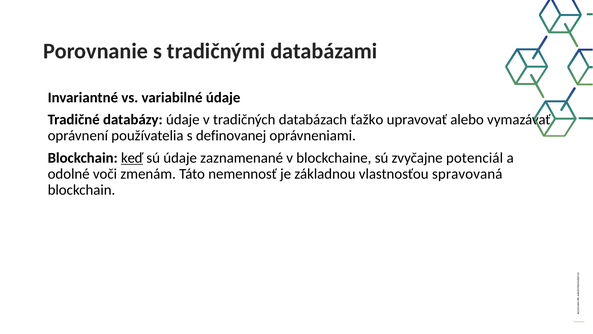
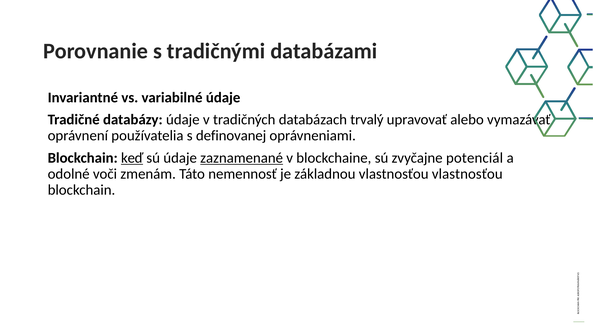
ťažko: ťažko -> trvalý (367, 120)
zaznamenané underline: none -> present (242, 158)
vlastnosťou spravovaná: spravovaná -> vlastnosťou (467, 174)
